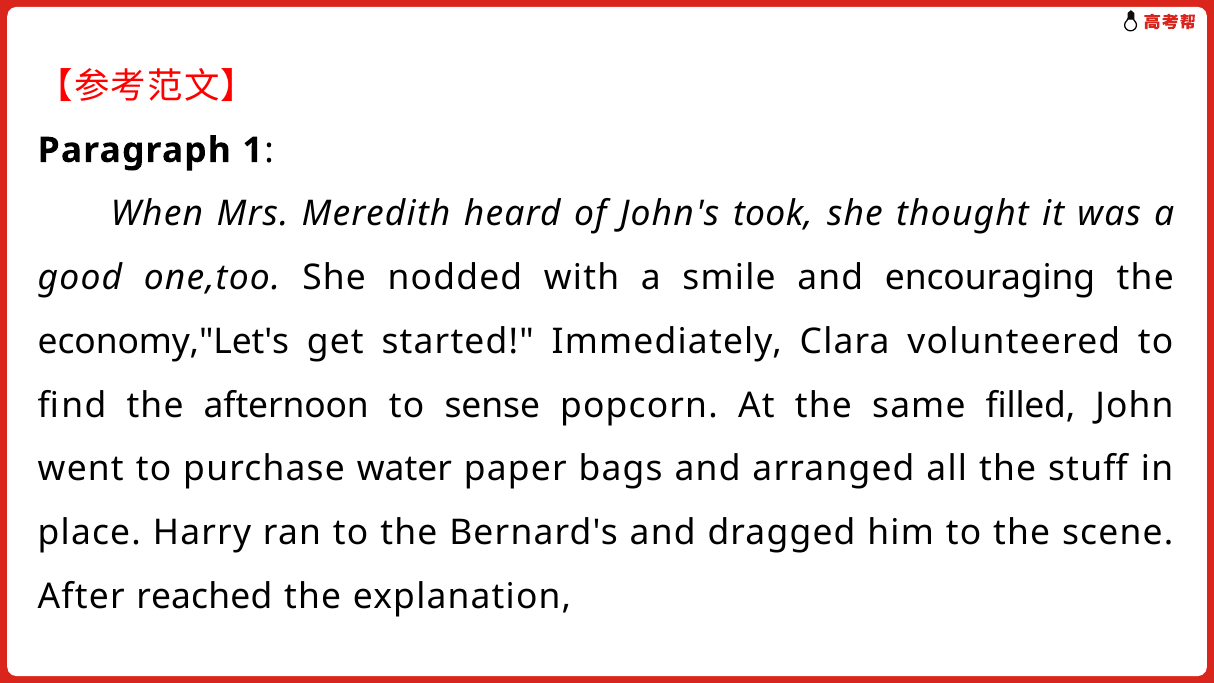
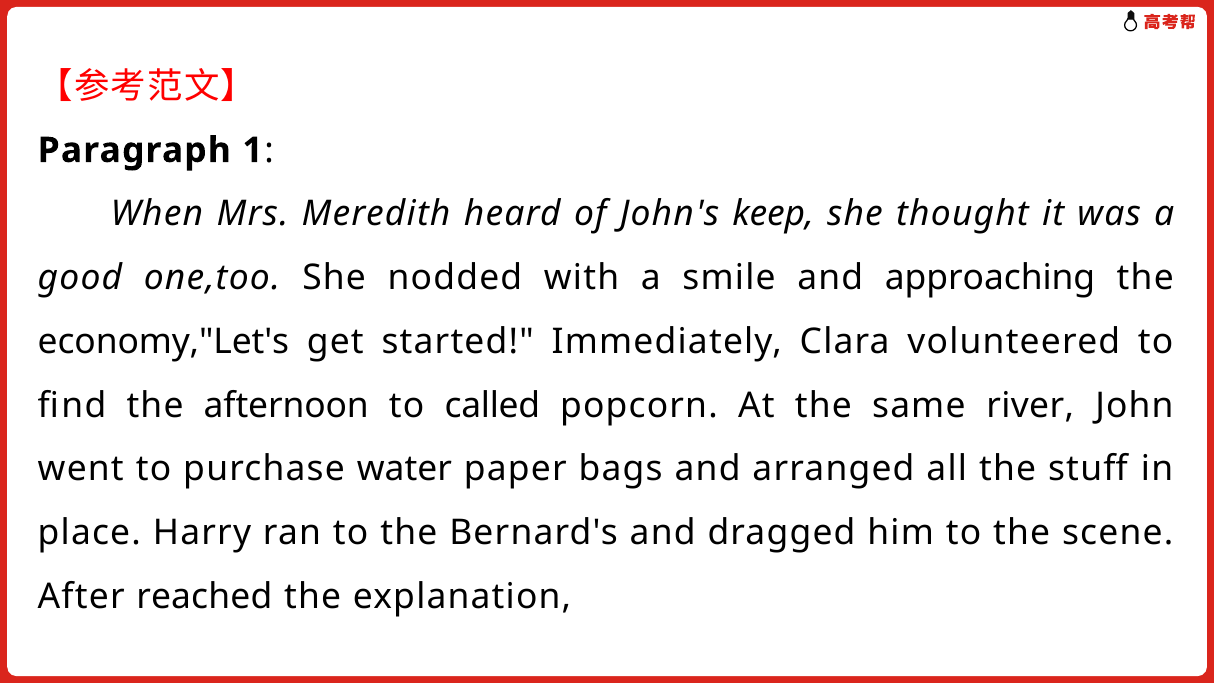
took: took -> keep (773, 214)
encouraging: encouraging -> approaching (990, 278)
sense: sense -> called (492, 405)
filled: filled -> river (1030, 405)
